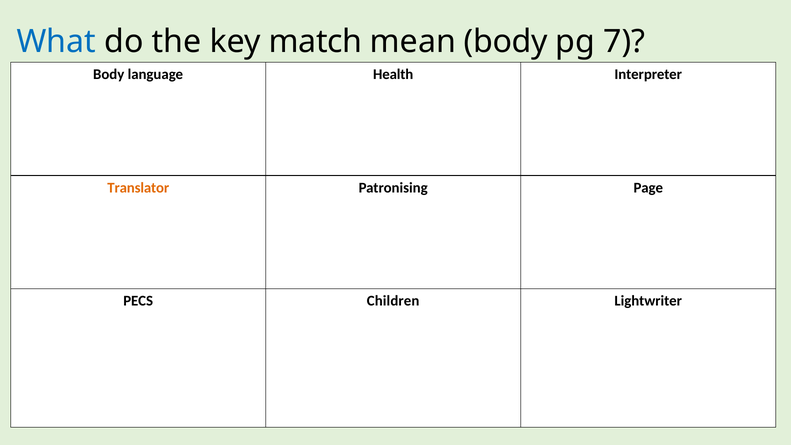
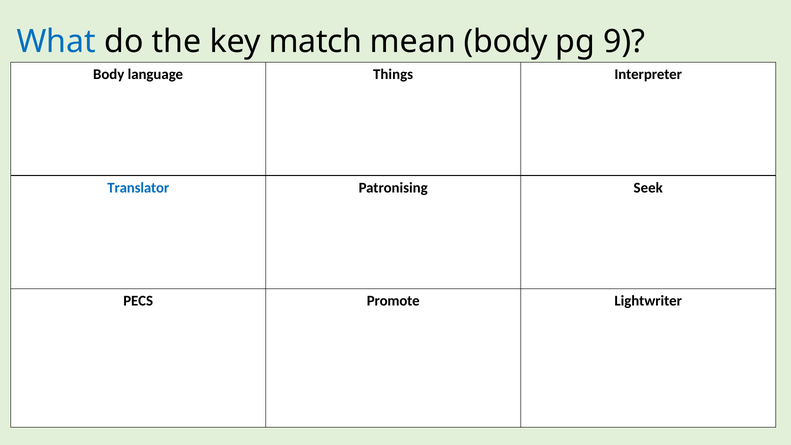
7: 7 -> 9 (624, 41)
Health: Health -> Things (393, 75)
Translator colour: orange -> blue (138, 188)
Page: Page -> Seek (648, 188)
Children: Children -> Promote (393, 301)
